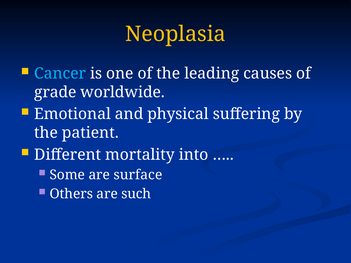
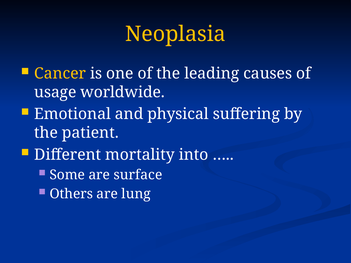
Cancer colour: light blue -> yellow (60, 74)
grade: grade -> usage (55, 92)
such: such -> lung (136, 194)
